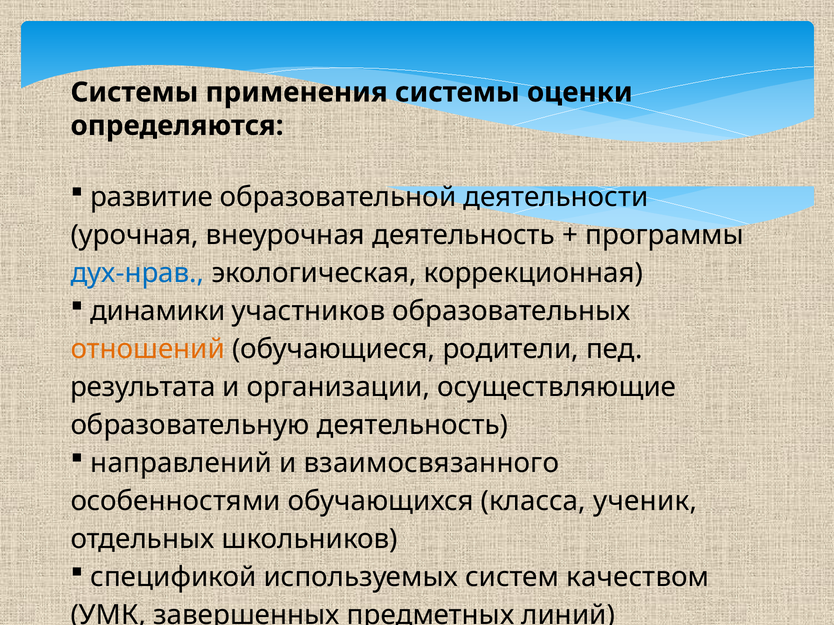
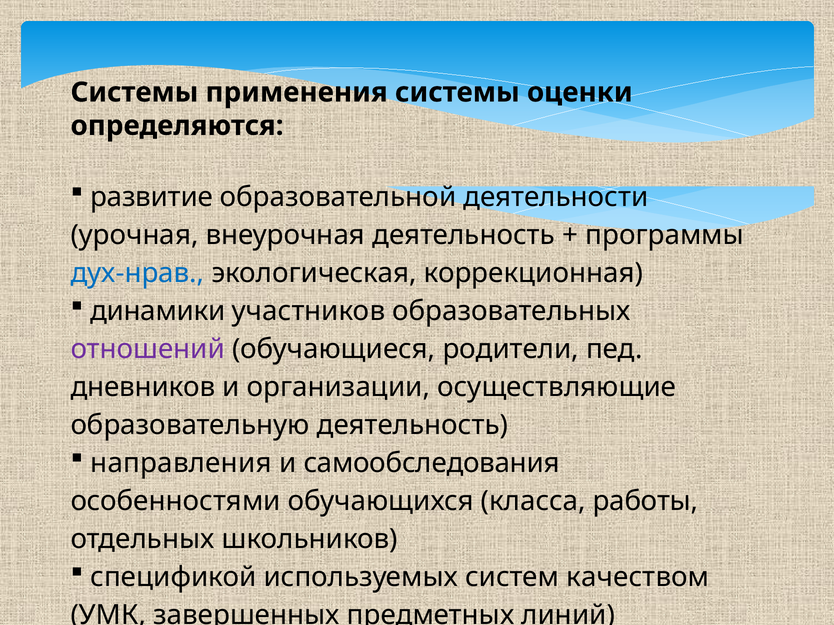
отношений colour: orange -> purple (148, 349)
результата: результата -> дневников (143, 387)
направлений: направлений -> направления (181, 463)
взаимосвязанного: взаимосвязанного -> самообследования (432, 463)
ученик: ученик -> работы (645, 501)
